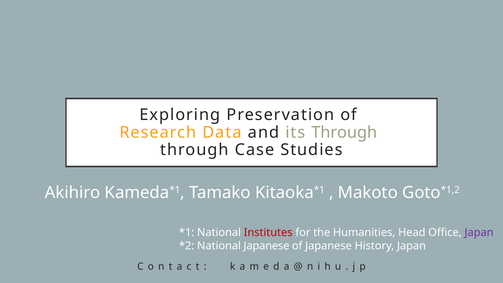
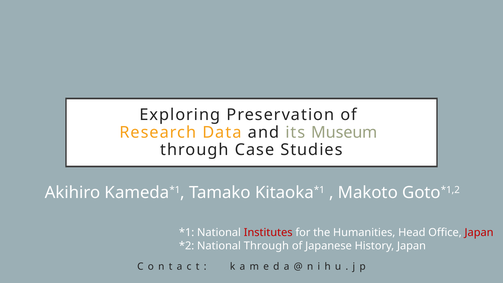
its Through: Through -> Museum (344, 132)
Japan colour: purple -> red (479, 233)
National Japanese: Japanese -> Through (266, 246)
